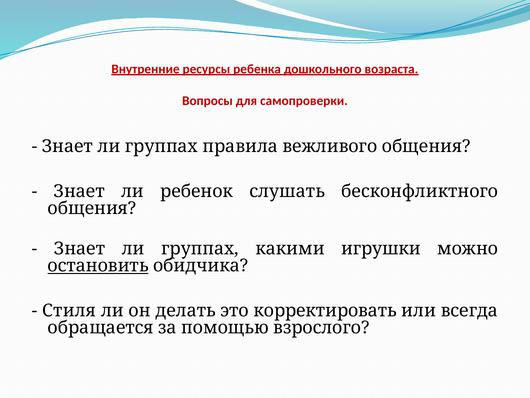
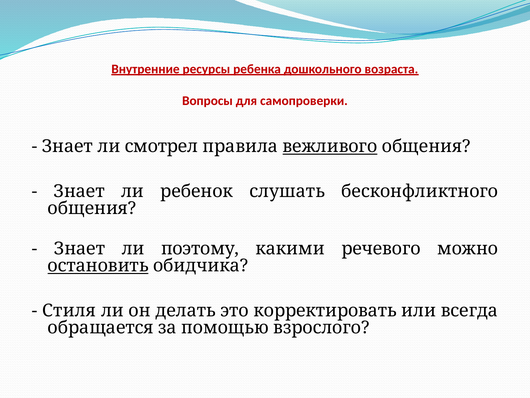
группах: группах -> смотрел (161, 146)
вежливого underline: none -> present (330, 146)
группах: группах -> поэтому (200, 248)
игрушки: игрушки -> речевого (381, 248)
